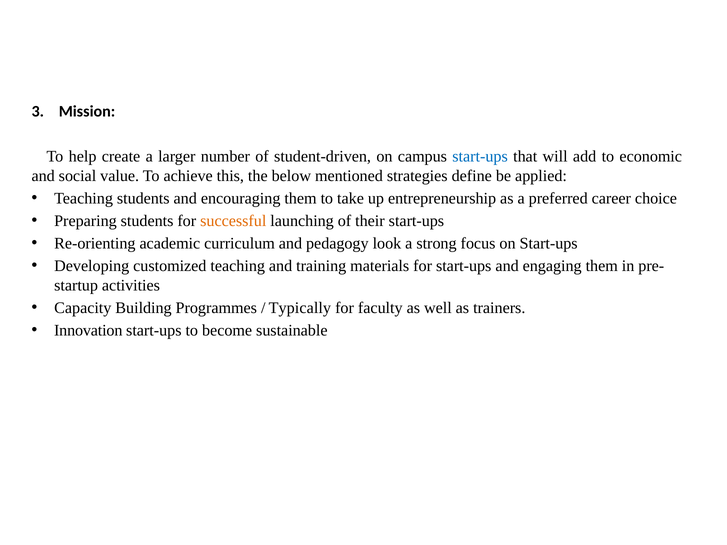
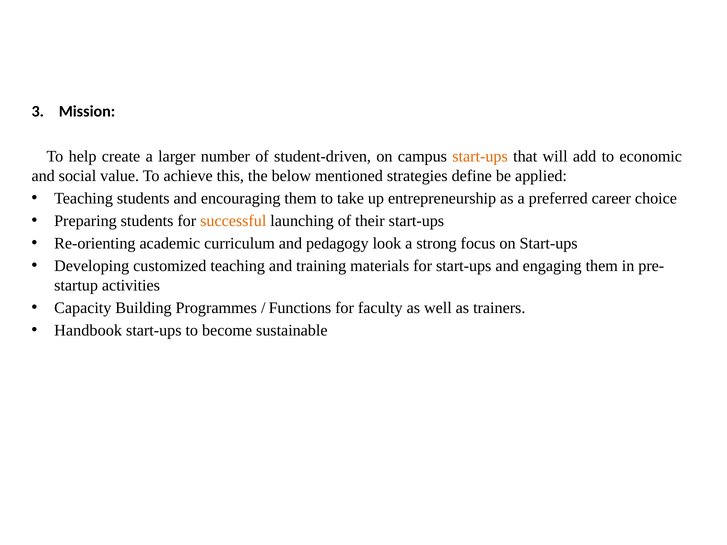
start-ups colour: blue -> orange (480, 157)
Typically: Typically -> Functions (300, 308)
Innovation: Innovation -> Handbook (88, 331)
